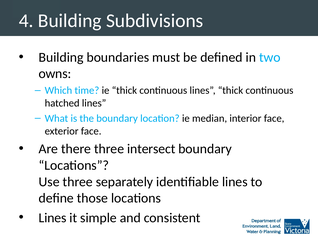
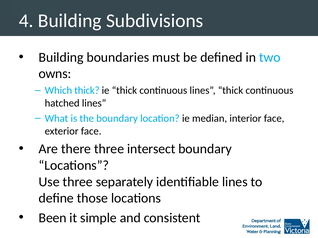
Which time: time -> thick (87, 91)
Lines: Lines -> Been (53, 218)
